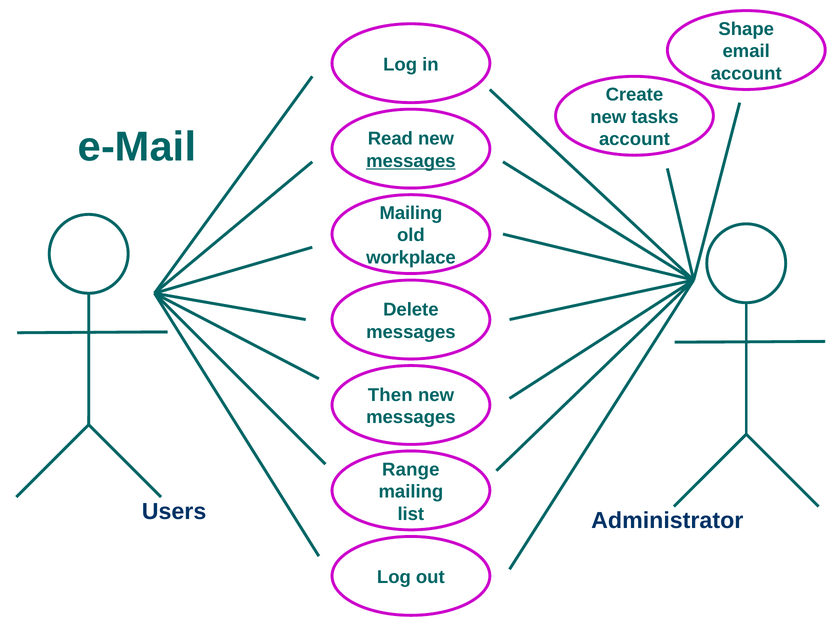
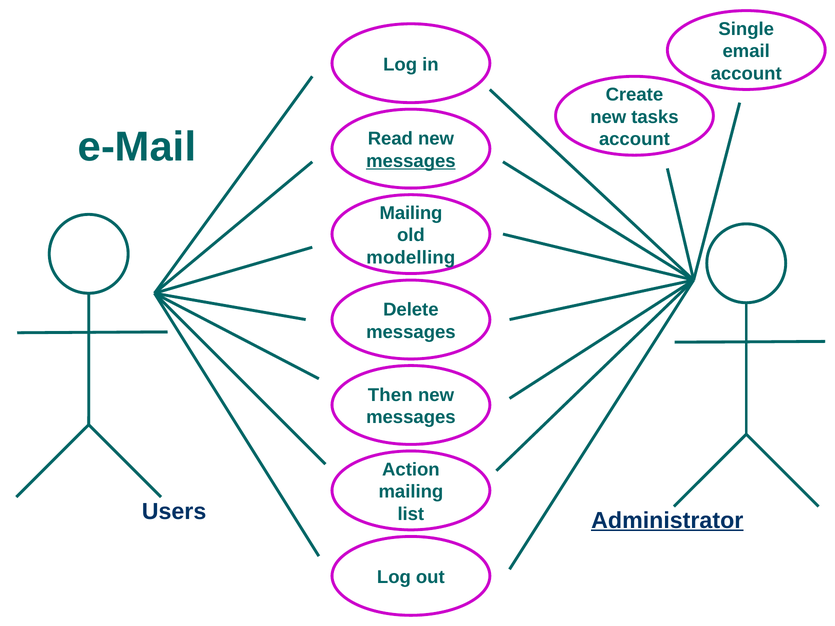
Shape: Shape -> Single (746, 29)
workplace: workplace -> modelling (411, 258)
Range: Range -> Action (411, 470)
Administrator underline: none -> present (667, 521)
